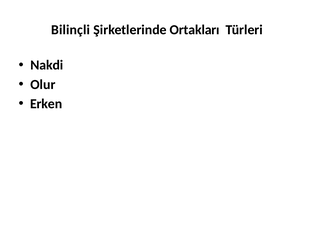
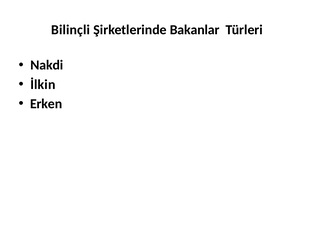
Ortakları: Ortakları -> Bakanlar (195, 30)
Olur: Olur -> İlkin (43, 85)
